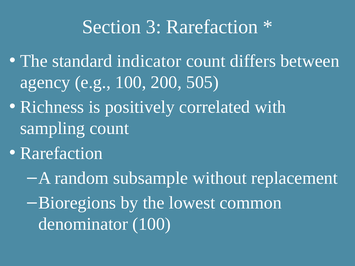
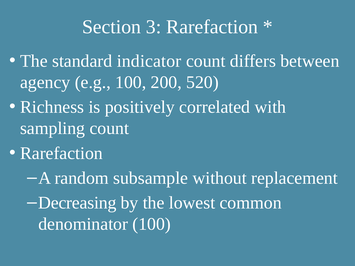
505: 505 -> 520 (202, 82)
Bioregions: Bioregions -> Decreasing (77, 203)
